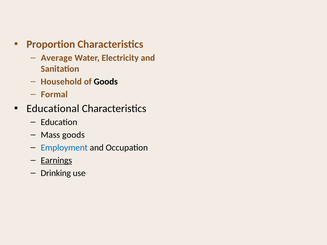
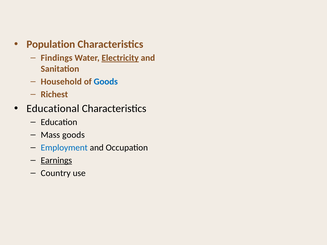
Proportion: Proportion -> Population (51, 44)
Average: Average -> Findings (57, 58)
Electricity underline: none -> present (120, 58)
Goods colour: black -> blue (106, 82)
Formal: Formal -> Richest (54, 94)
Drinking: Drinking -> Country (56, 173)
